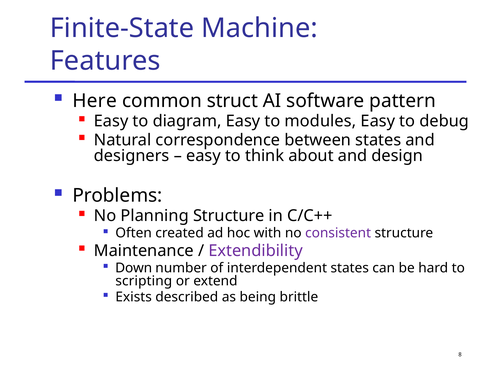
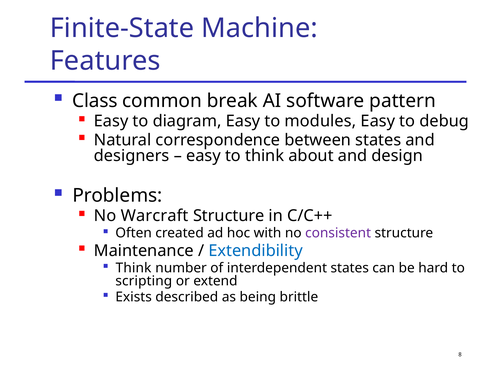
Here: Here -> Class (95, 101)
struct: struct -> break (232, 101)
Planning: Planning -> Warcraft (155, 216)
Extendibility colour: purple -> blue (256, 251)
Down: Down -> Think (134, 268)
